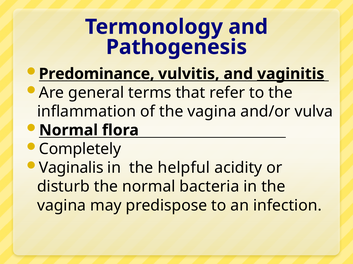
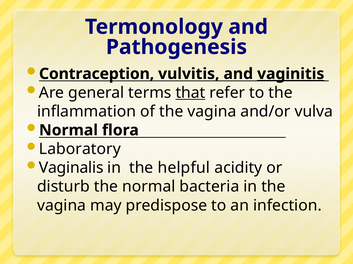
Predominance: Predominance -> Contraception (97, 74)
that underline: none -> present (190, 93)
Completely: Completely -> Laboratory (80, 149)
